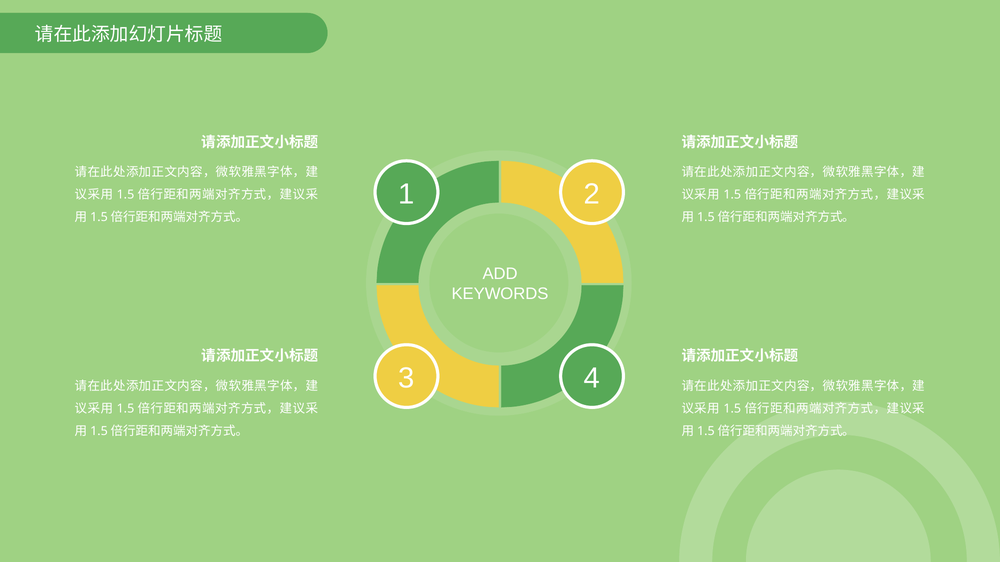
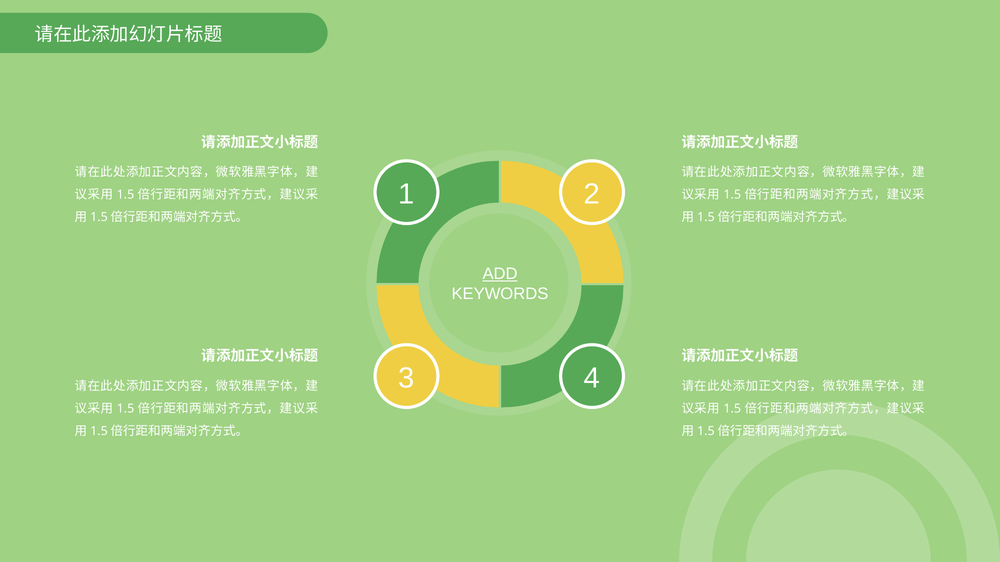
ADD underline: none -> present (500, 274)
